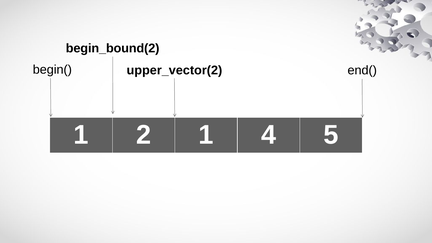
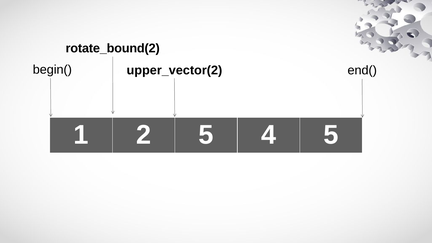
begin_bound(2: begin_bound(2 -> rotate_bound(2 (113, 48)
2 1: 1 -> 5 (206, 135)
